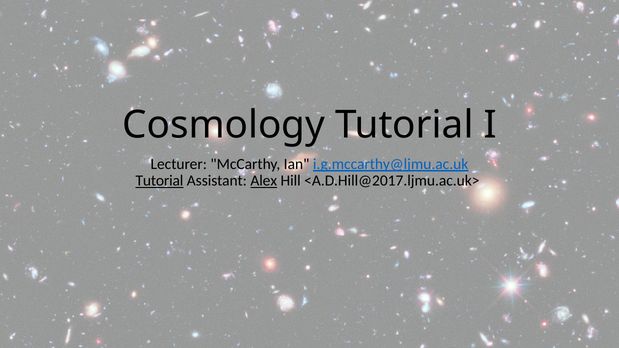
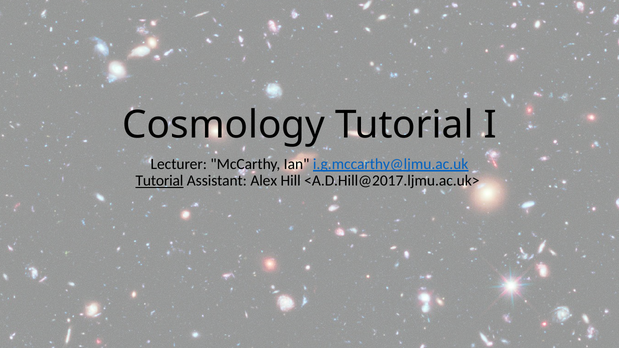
Alex underline: present -> none (264, 181)
